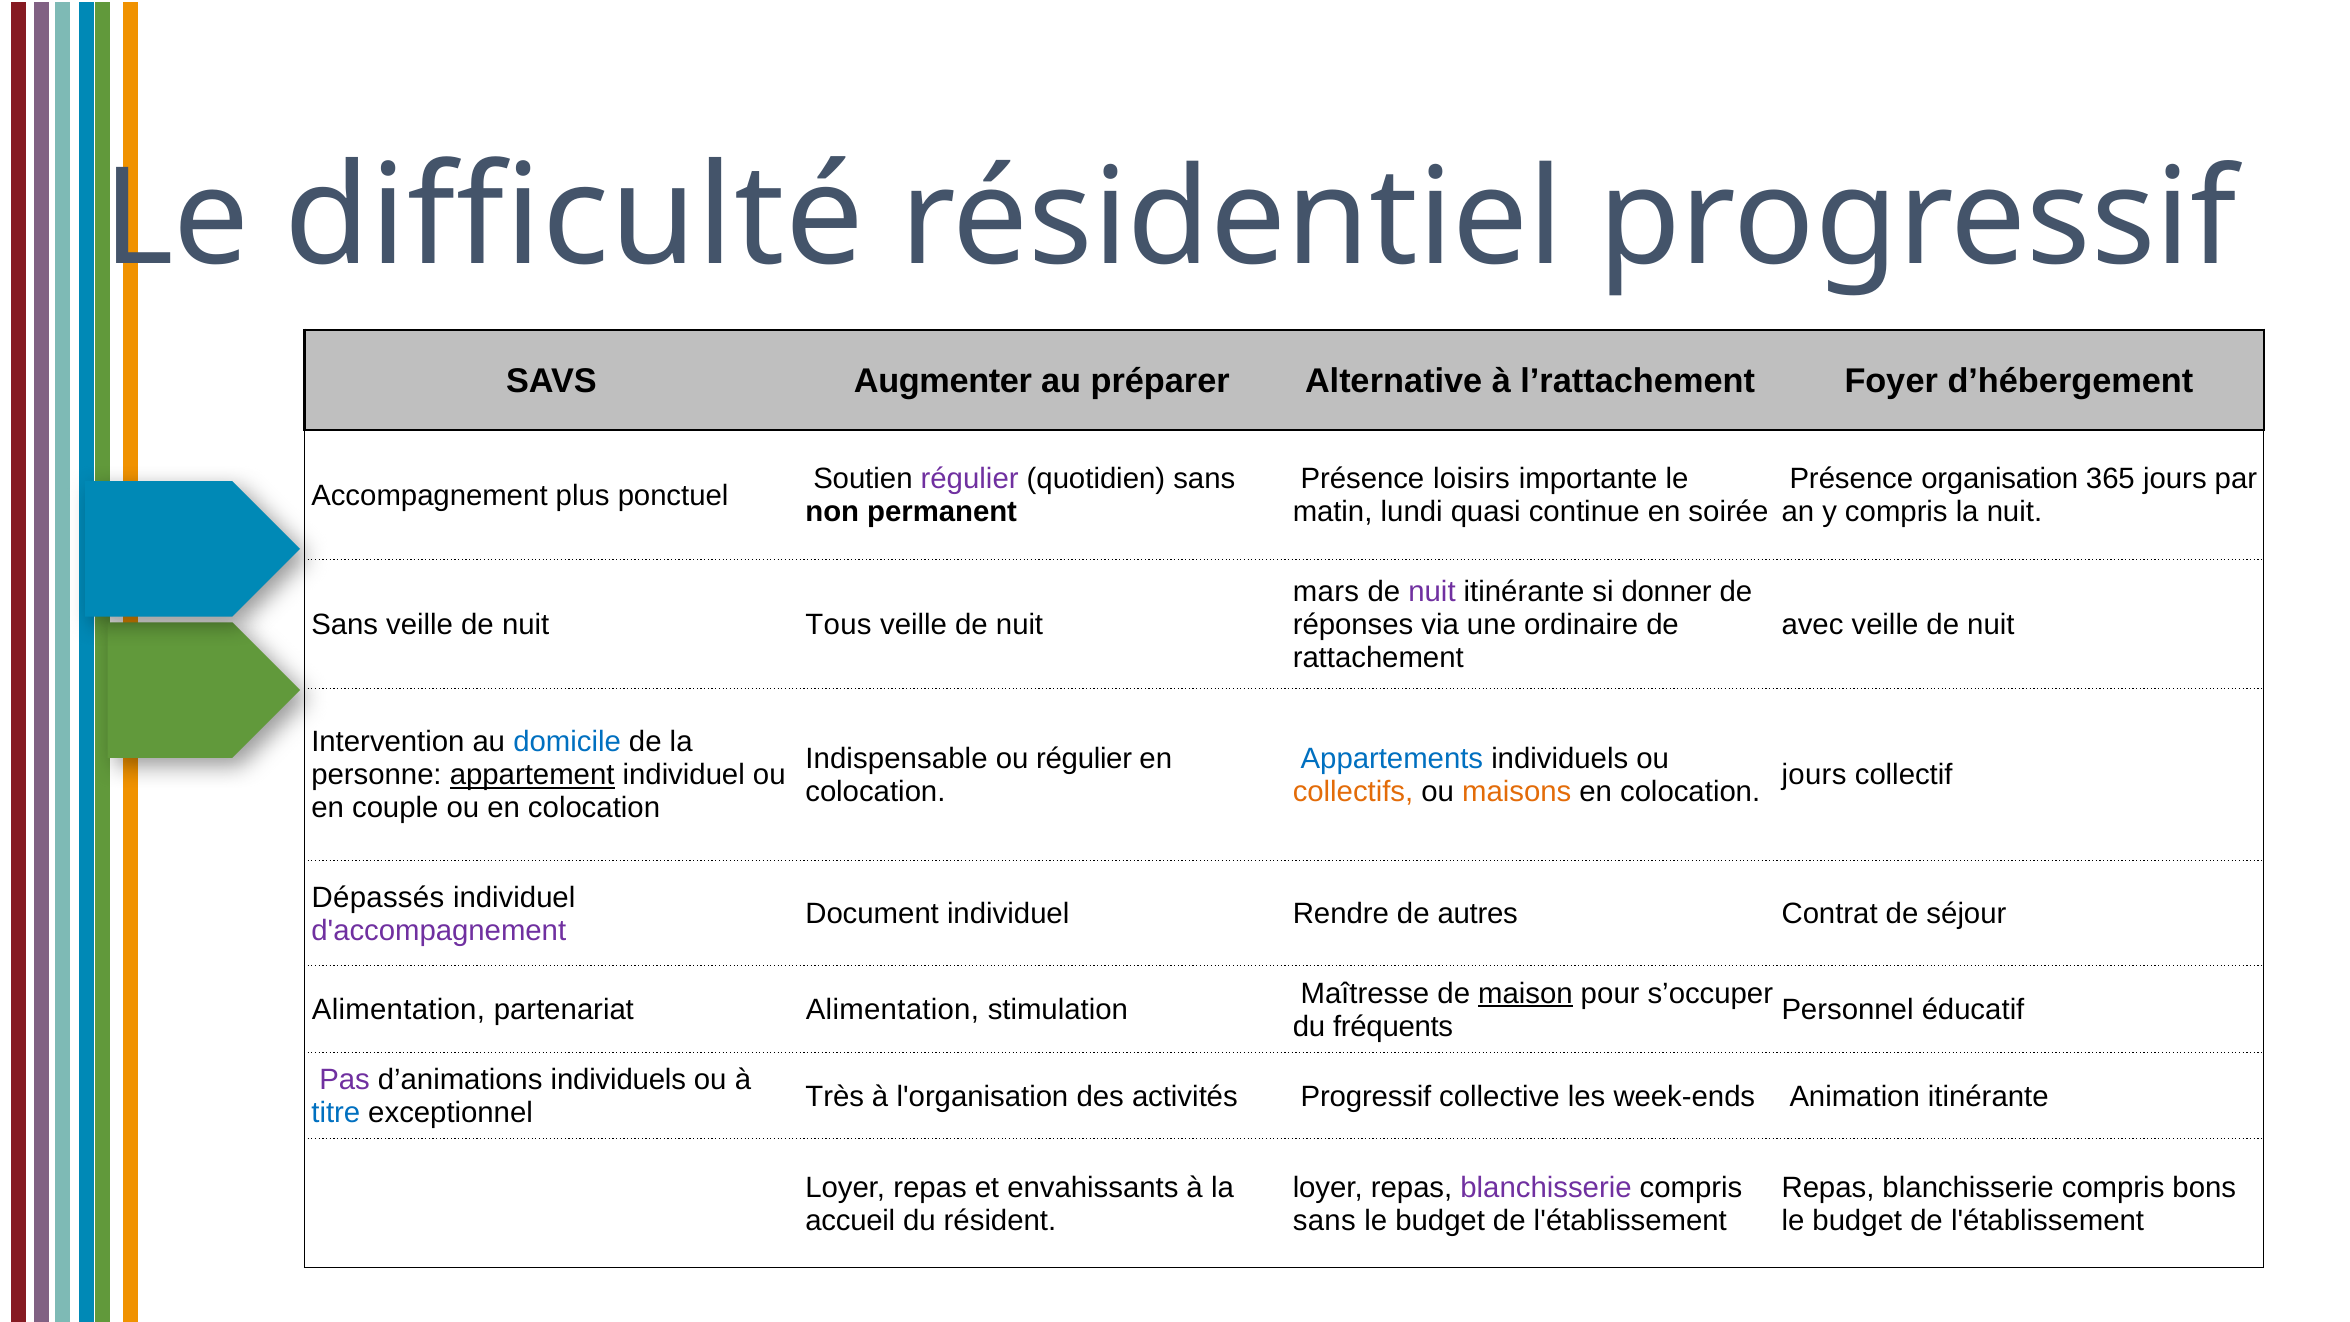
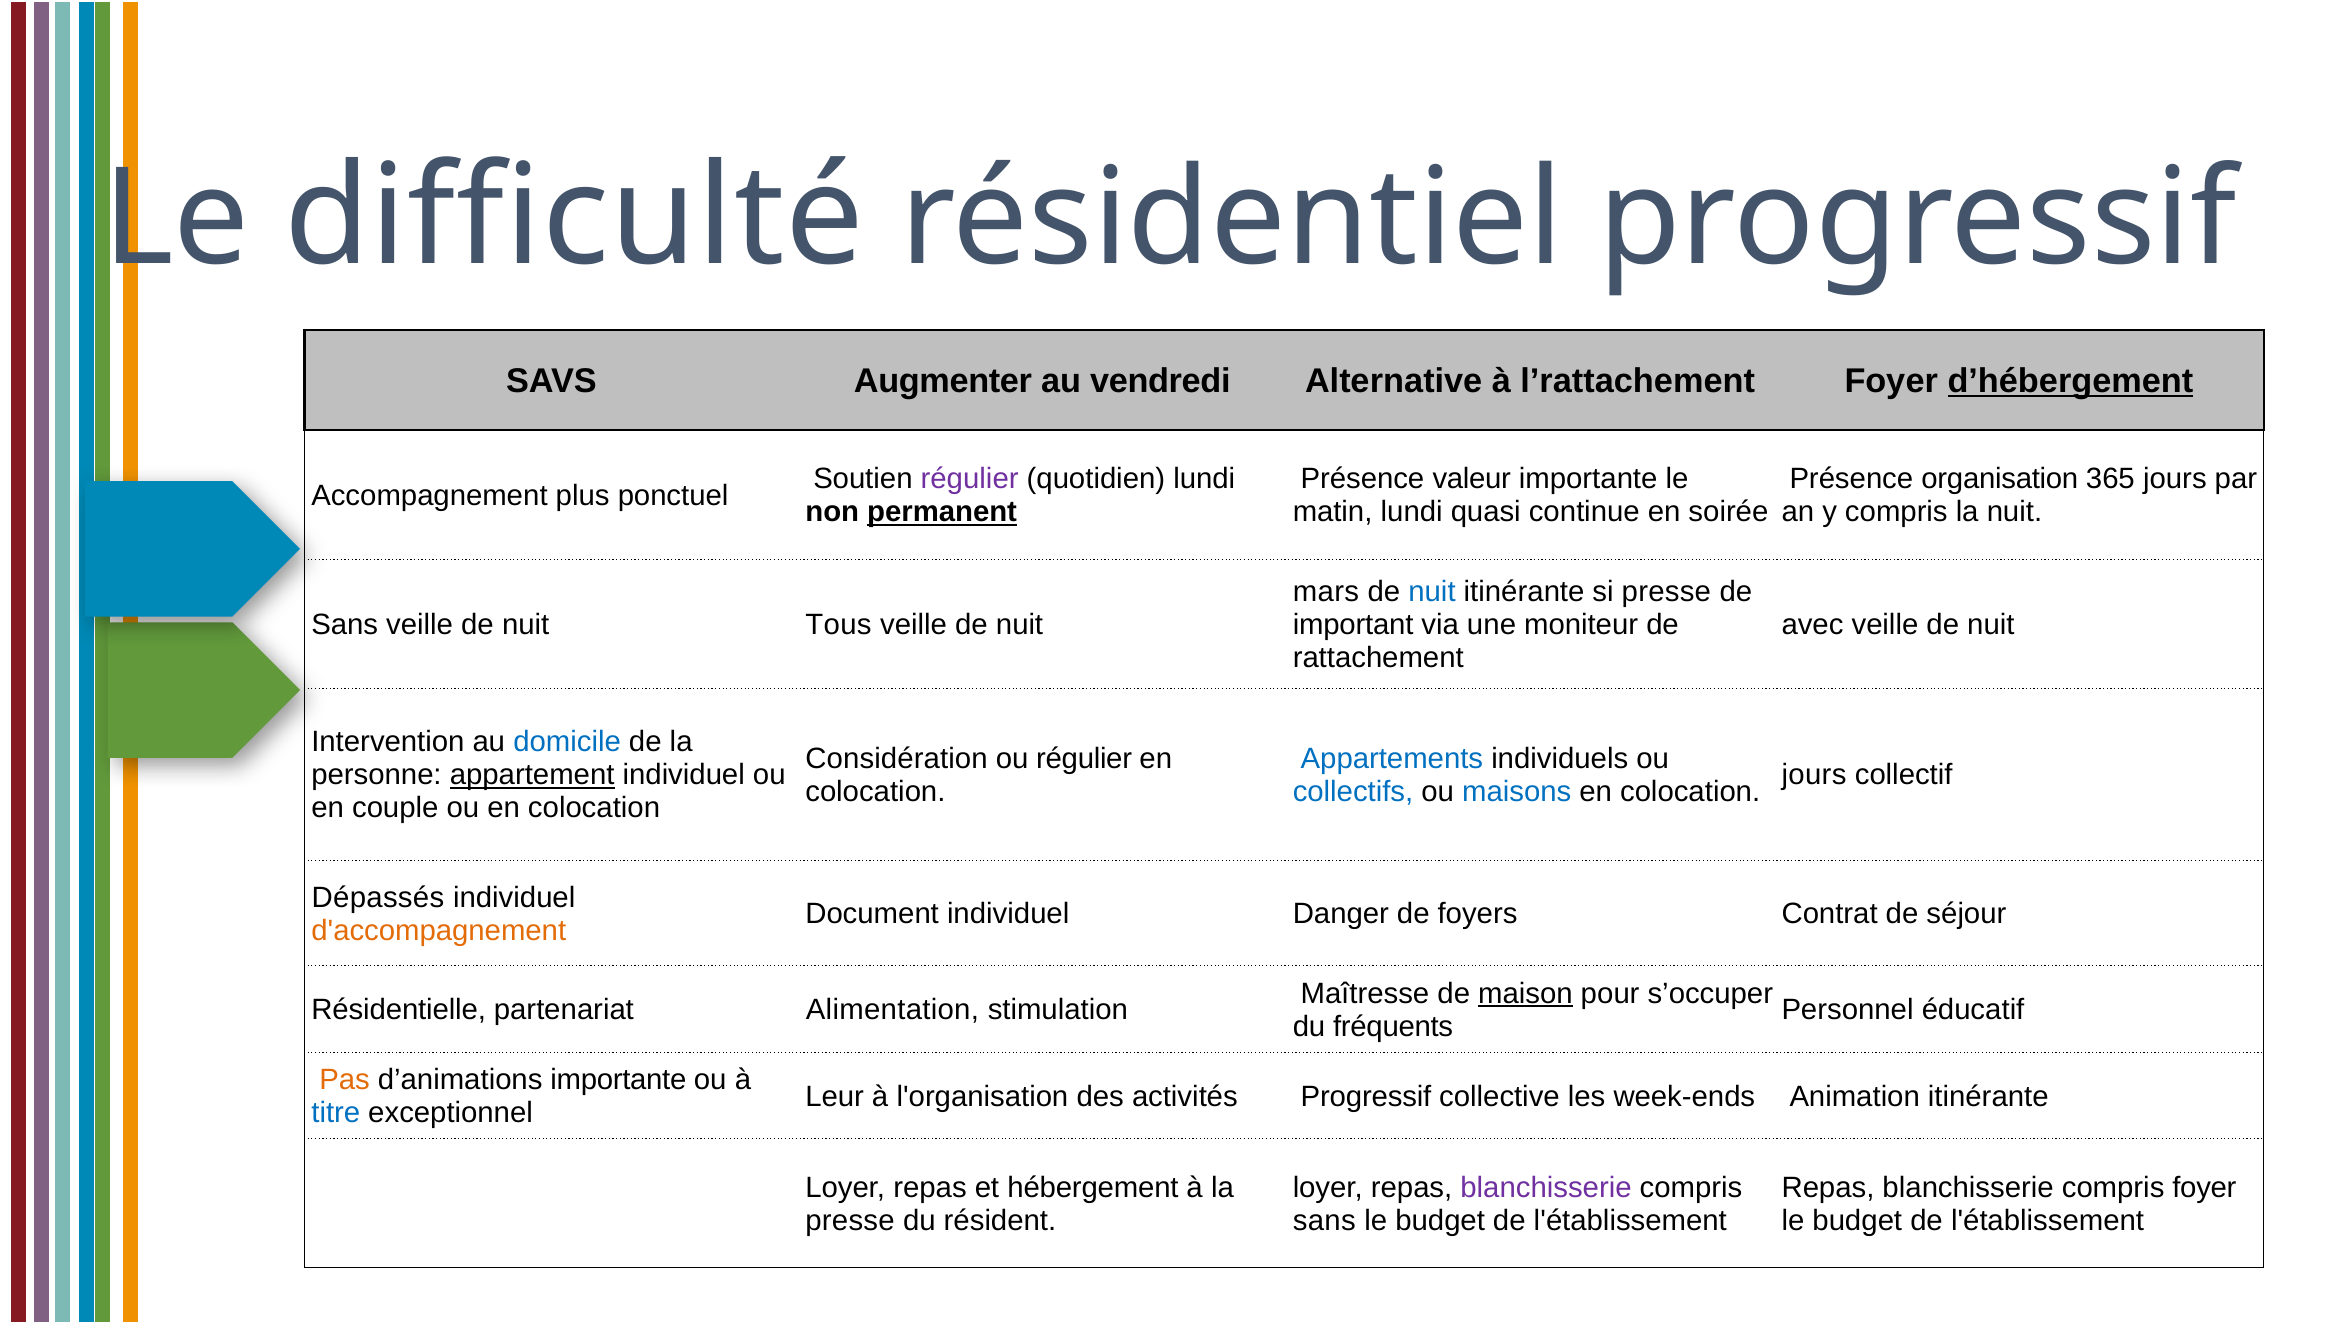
préparer: préparer -> vendredi (1160, 381)
d’hébergement underline: none -> present (2070, 381)
quotidien sans: sans -> lundi (1204, 479)
loisirs: loisirs -> valeur (1472, 479)
permanent underline: none -> present (942, 512)
nuit colour: purple -> blue (1432, 592)
si donner: donner -> presse (1666, 592)
réponses: réponses -> important (1353, 625)
ordinaire: ordinaire -> moniteur (1581, 625)
Indispensable: Indispensable -> Considération (897, 759)
collectifs colour: orange -> blue (1353, 791)
maisons colour: orange -> blue (1517, 791)
Rendre: Rendre -> Danger (1341, 914)
autres: autres -> foyers (1478, 914)
d'accompagnement colour: purple -> orange (439, 930)
Alimentation: Alimentation -> Résidentielle (399, 1010)
Pas colour: purple -> orange (345, 1080)
d’animations individuels: individuels -> importante (618, 1080)
Très: Très -> Leur (835, 1096)
envahissants: envahissants -> hébergement (1093, 1187)
compris bons: bons -> foyer (2204, 1187)
accueil: accueil -> presse (850, 1220)
